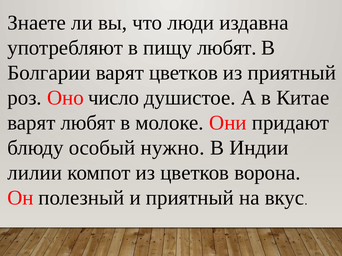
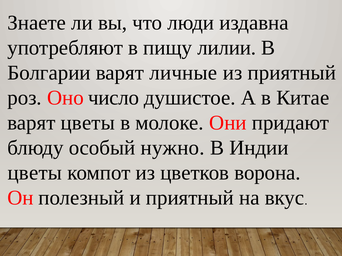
пищу любят: любят -> лилии (227, 48)
варят цветков: цветков -> личные (183, 73)
варят любят: любят -> цветы (88, 123)
лилии: лилии -> цветы (35, 173)
